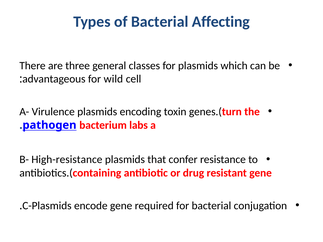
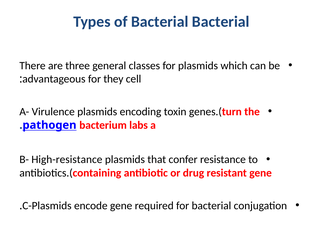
Bacterial Affecting: Affecting -> Bacterial (221, 22)
wild: wild -> they (113, 79)
